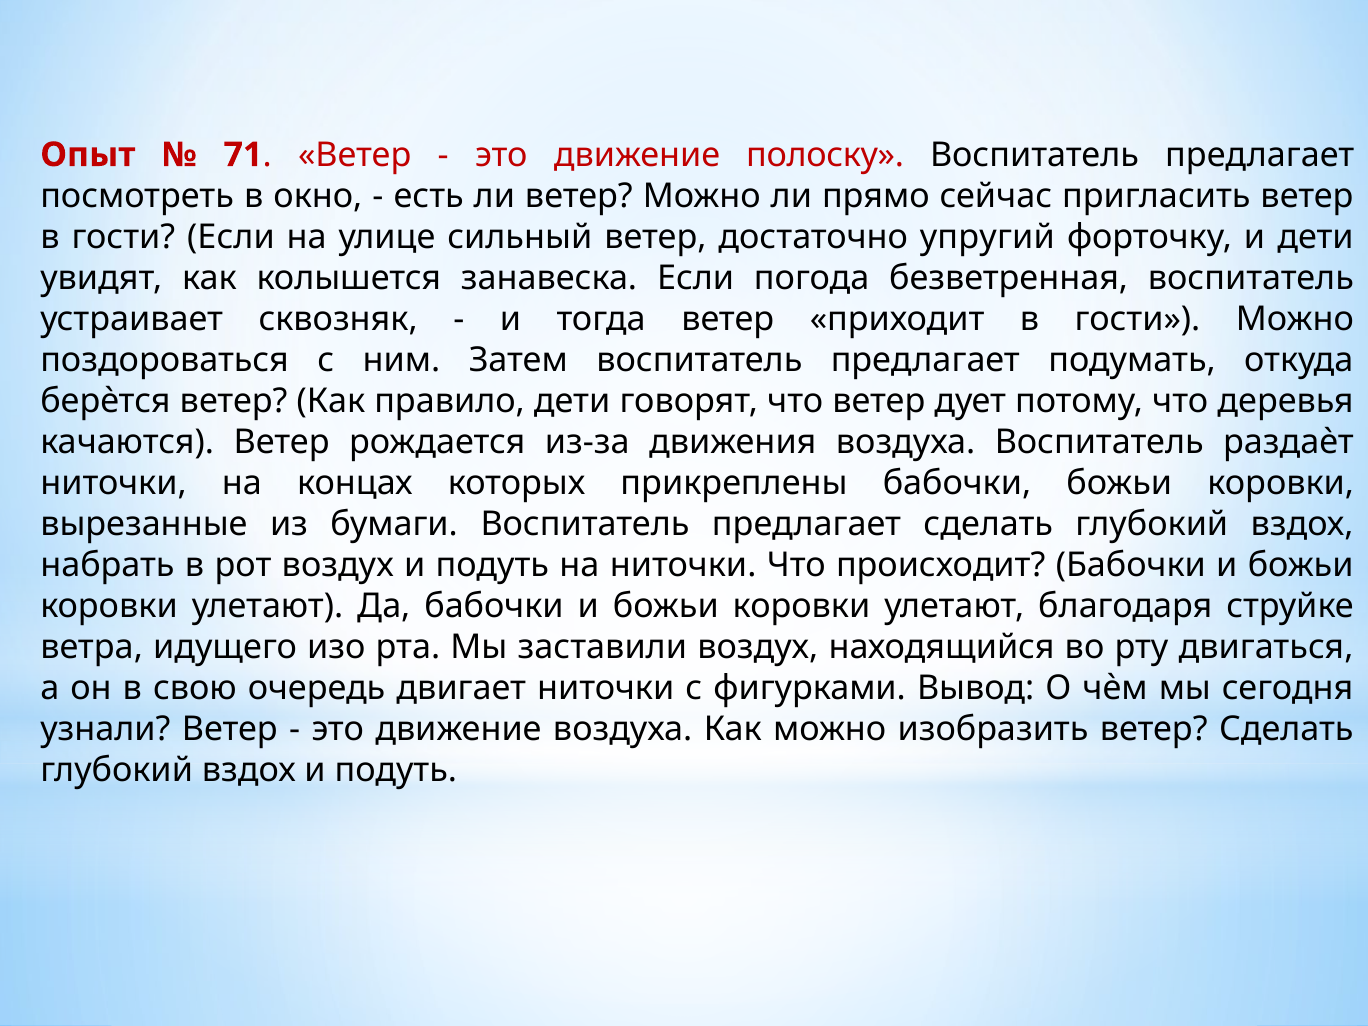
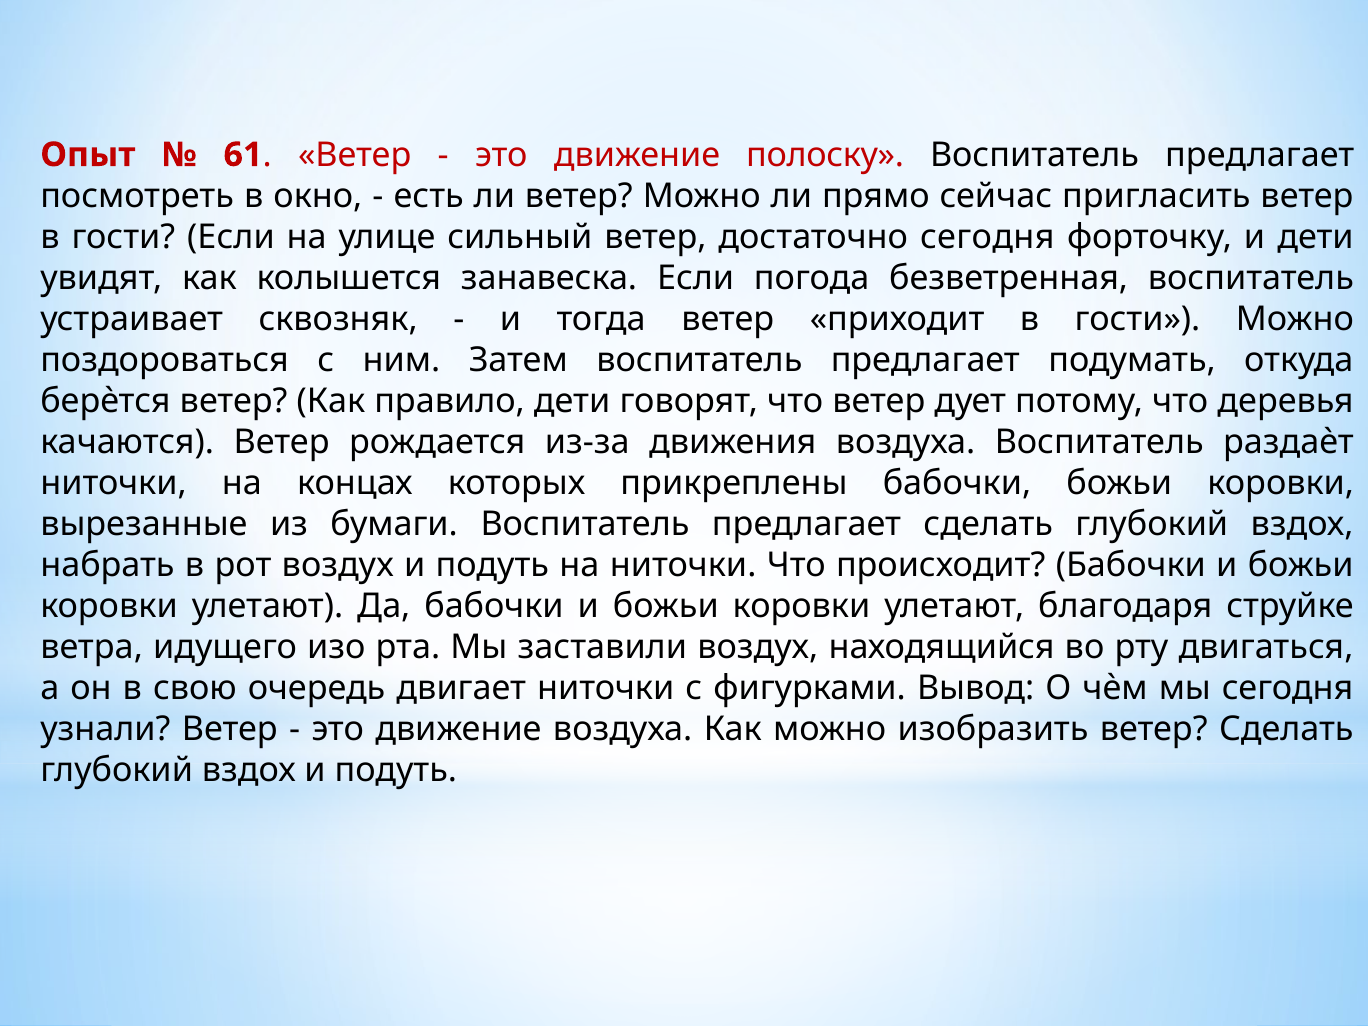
71: 71 -> 61 (243, 155)
достаточно упругий: упругий -> сегодня (987, 237)
